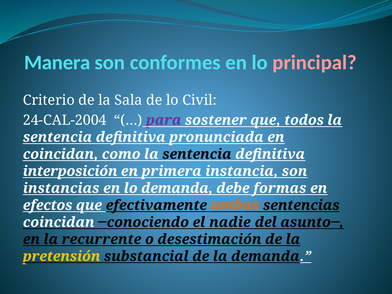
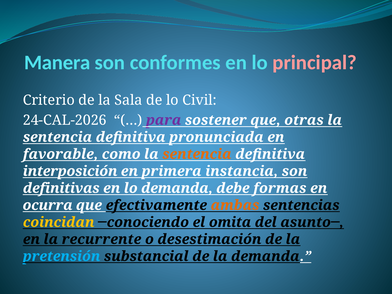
24-CAL-2004: 24-CAL-2004 -> 24-CAL-2026 (65, 120)
todos: todos -> otras (304, 120)
coincidan: coincidan -> favorable (61, 154)
sentencia colour: black -> orange (197, 154)
instancias: instancias -> definitivas (61, 188)
efectos: efectos -> ocurra (48, 205)
coincidan colour: white -> yellow (59, 222)
nadie: nadie -> omita (230, 222)
pretensión colour: yellow -> light blue (62, 256)
